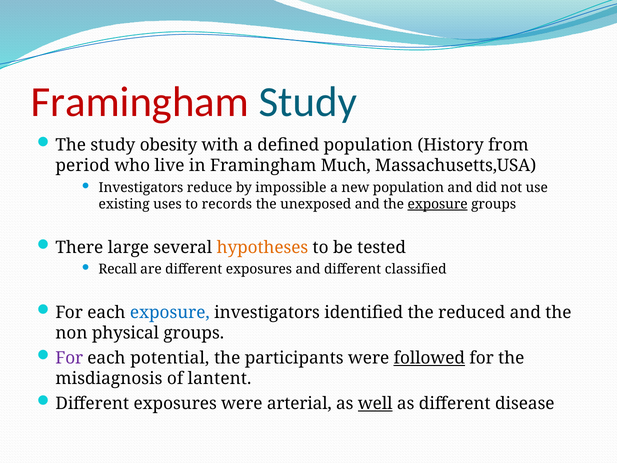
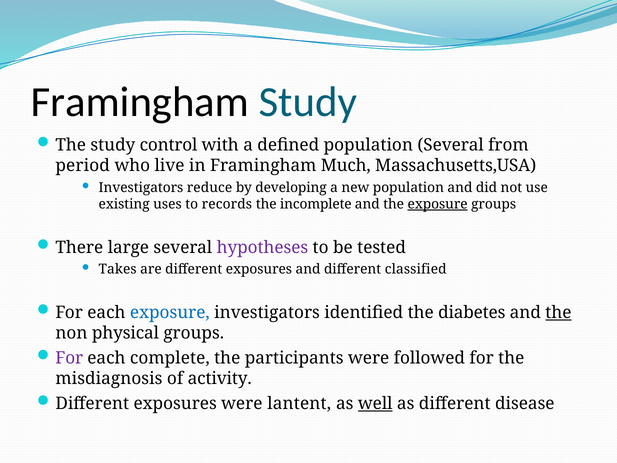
Framingham colour: red -> black (140, 102)
obesity: obesity -> control (169, 145)
population History: History -> Several (451, 145)
impossible: impossible -> developing (291, 188)
unexposed: unexposed -> incomplete (316, 204)
hypotheses colour: orange -> purple (262, 247)
Recall: Recall -> Takes (118, 269)
reduced: reduced -> diabetes (472, 312)
the underline: none -> present (558, 312)
potential: potential -> complete (170, 358)
followed underline: present -> none (429, 358)
lantent: lantent -> activity (220, 379)
arterial: arterial -> lantent (299, 404)
